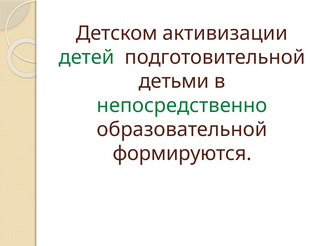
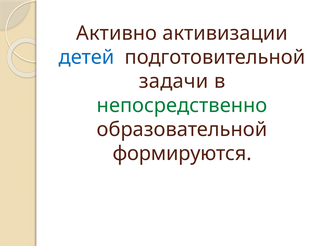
Детском: Детском -> Активно (117, 33)
детей colour: green -> blue (87, 57)
детьми: детьми -> задачи (174, 81)
